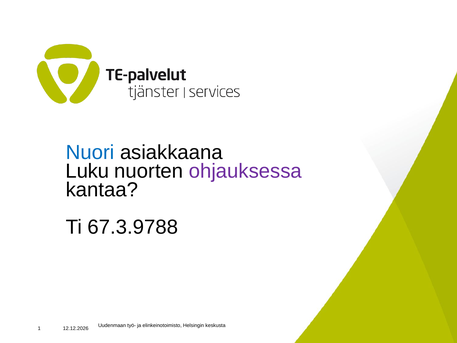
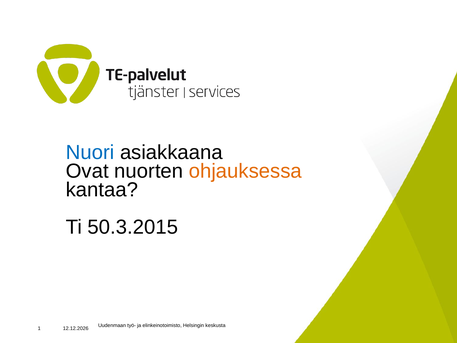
Luku: Luku -> Ovat (87, 171)
ohjauksessa colour: purple -> orange (245, 171)
67.3.9788: 67.3.9788 -> 50.3.2015 (133, 227)
